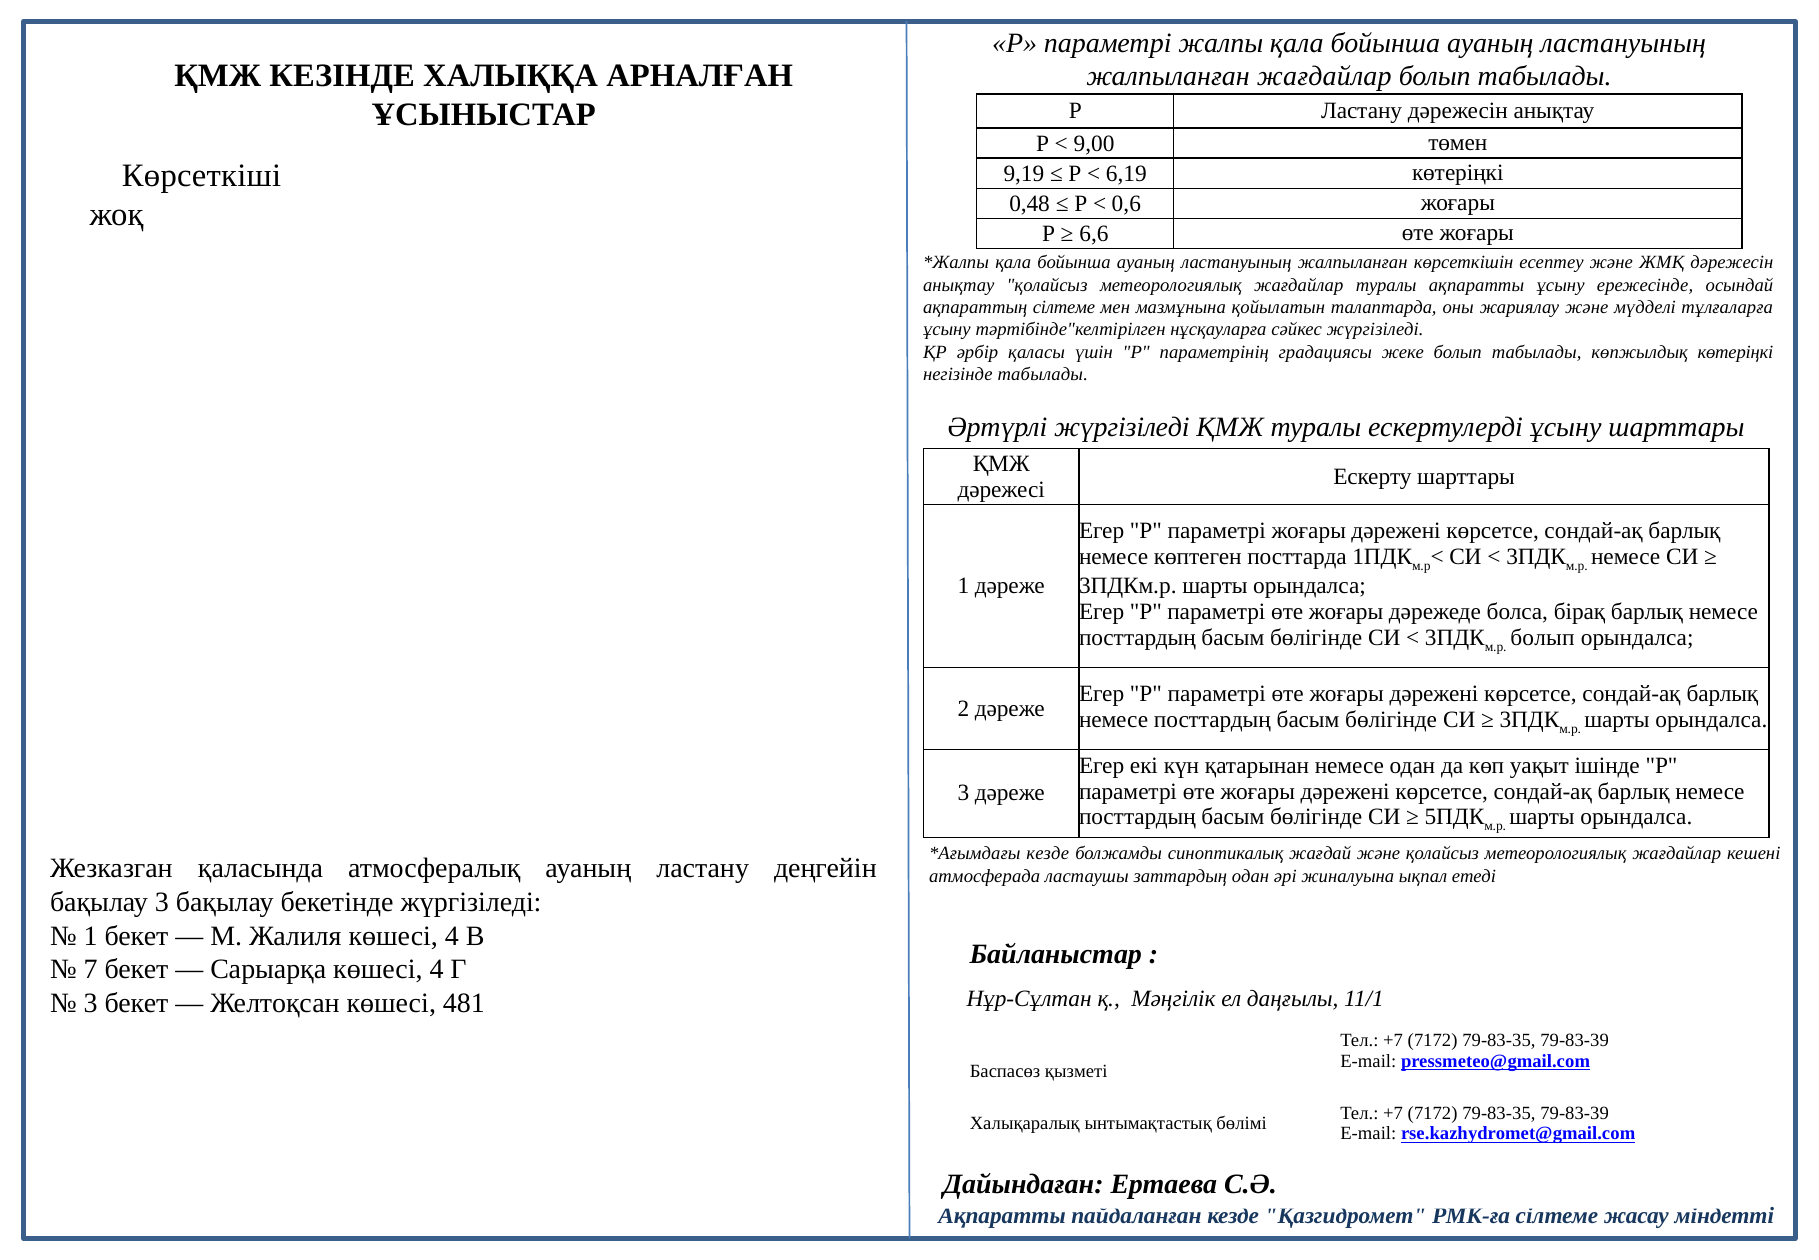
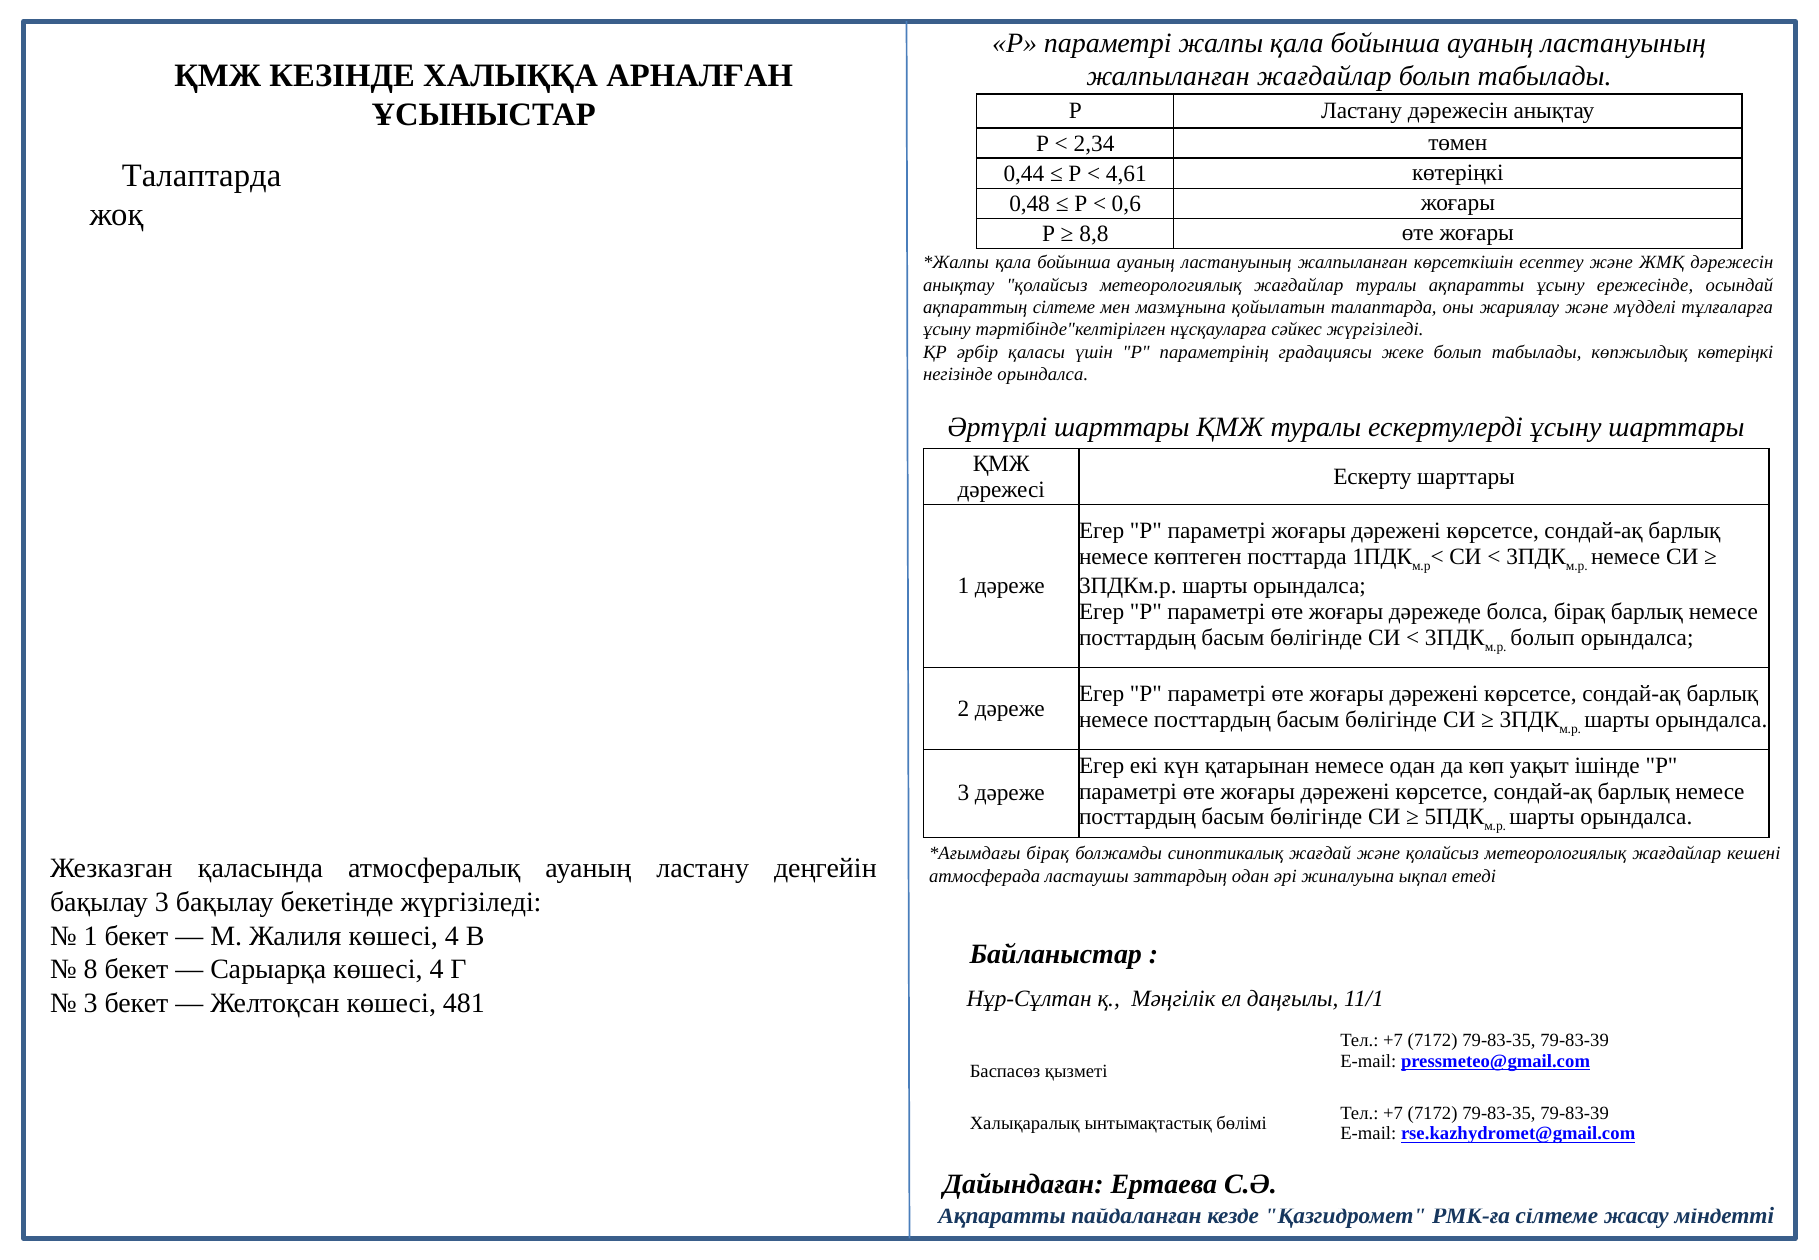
9,00: 9,00 -> 2,34 (1094, 144)
Көрсеткіші: Көрсеткіші -> Талаптарда (202, 176)
9,19: 9,19 -> 0,44 (1024, 174)
6,19: 6,19 -> 4,61 (1126, 174)
6,6: 6,6 -> 8,8 (1094, 234)
негізінде табылады: табылады -> орындалса (1043, 374)
Әртүрлі жүргізіледі: жүргізіледі -> шарттары (1122, 427)
кезде: кезде -> бірақ (1048, 853)
7: 7 -> 8 (91, 969)
